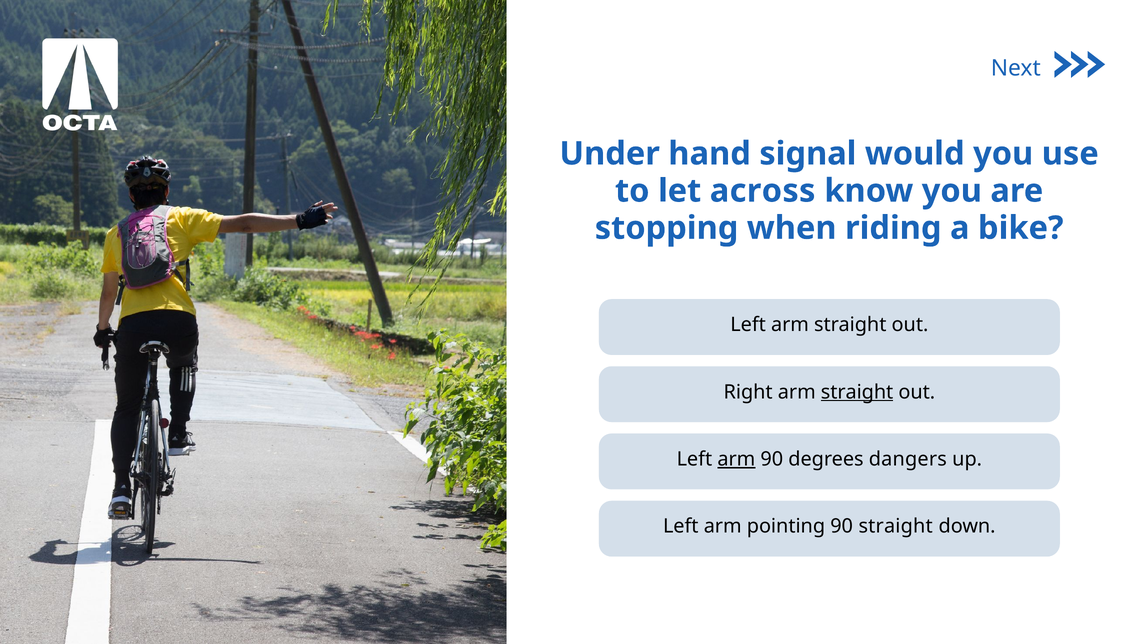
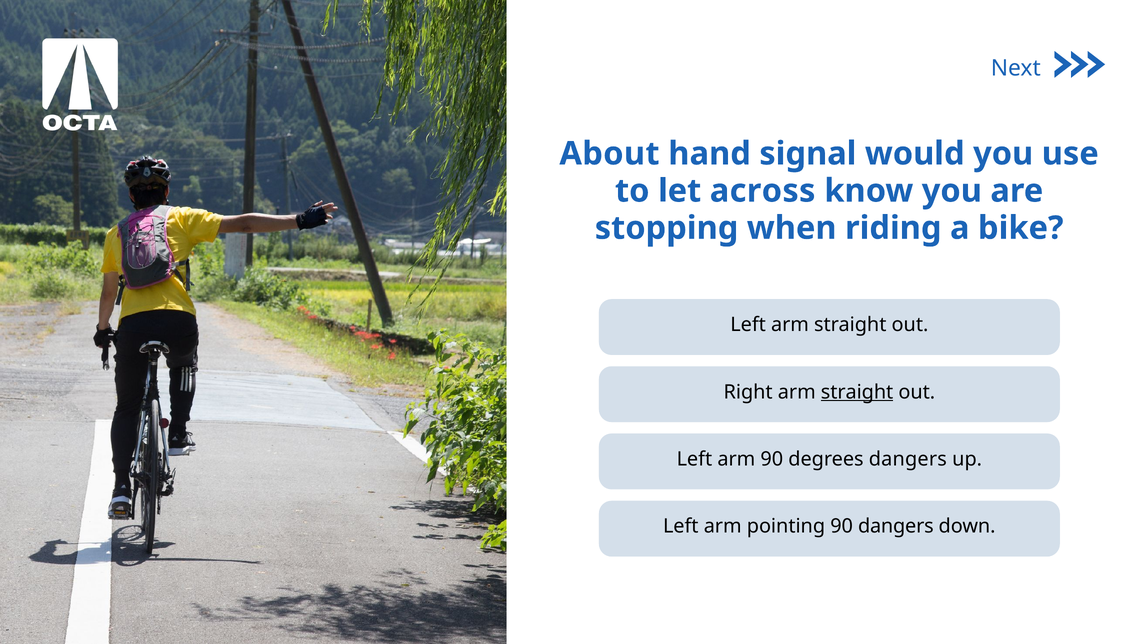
Under: Under -> About (609, 154)
arm underline: present -> none (736, 459)
90 straight: straight -> dangers (896, 526)
